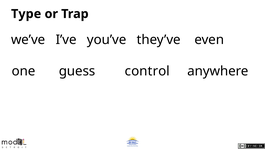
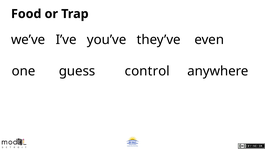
Type: Type -> Food (26, 14)
